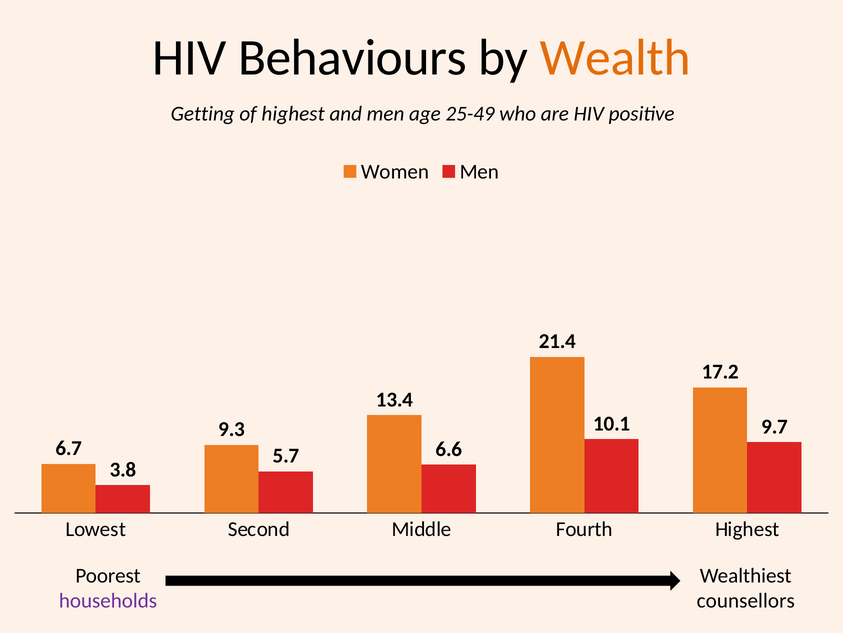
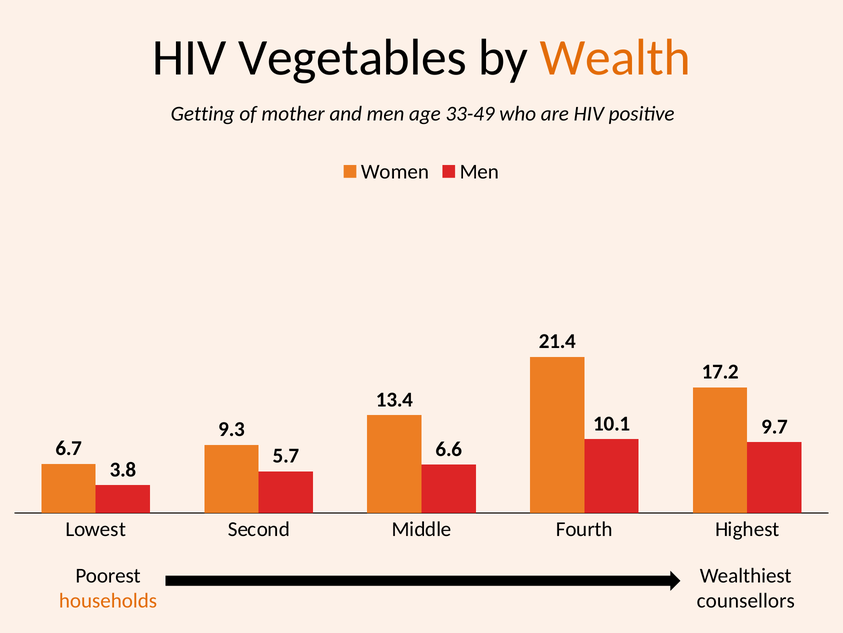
Behaviours: Behaviours -> Vegetables (352, 58)
of highest: highest -> mother (293, 114)
25-49: 25-49 -> 33-49 (470, 114)
households colour: purple -> orange (108, 600)
